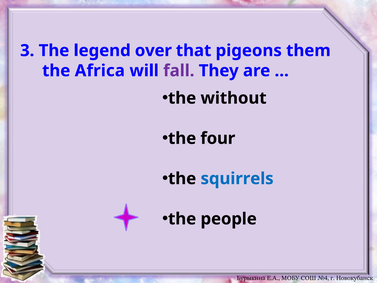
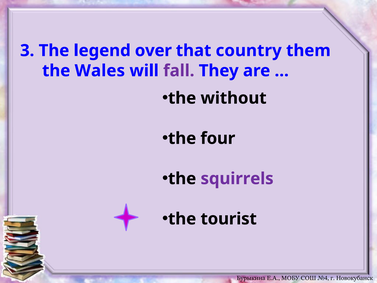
pigeons: pigeons -> country (249, 51)
Africa: Africa -> Wales (100, 71)
squirrels colour: blue -> purple (237, 178)
people: people -> tourist (229, 219)
